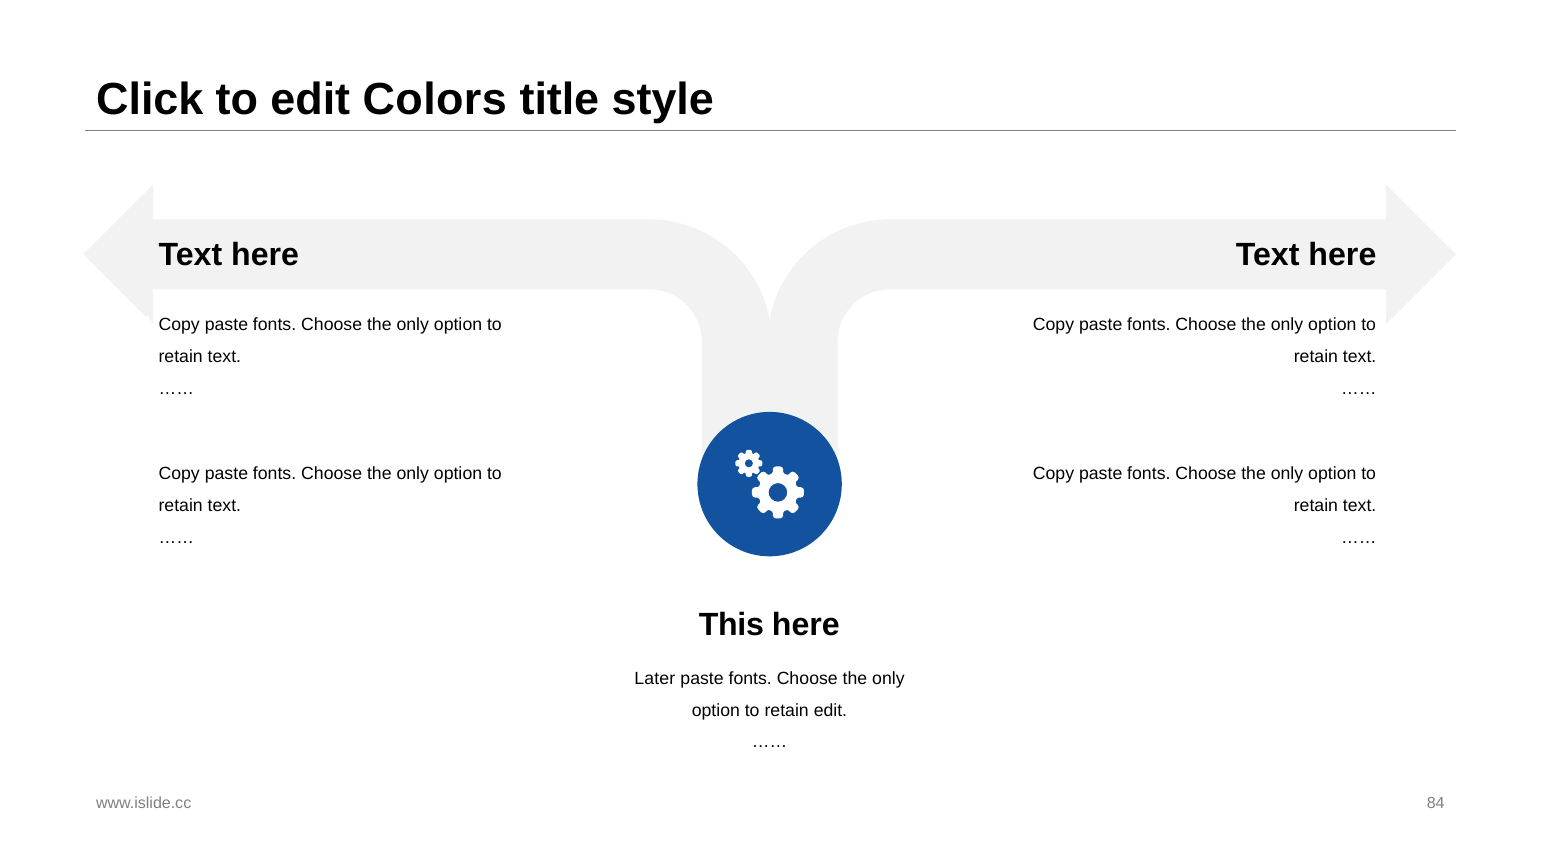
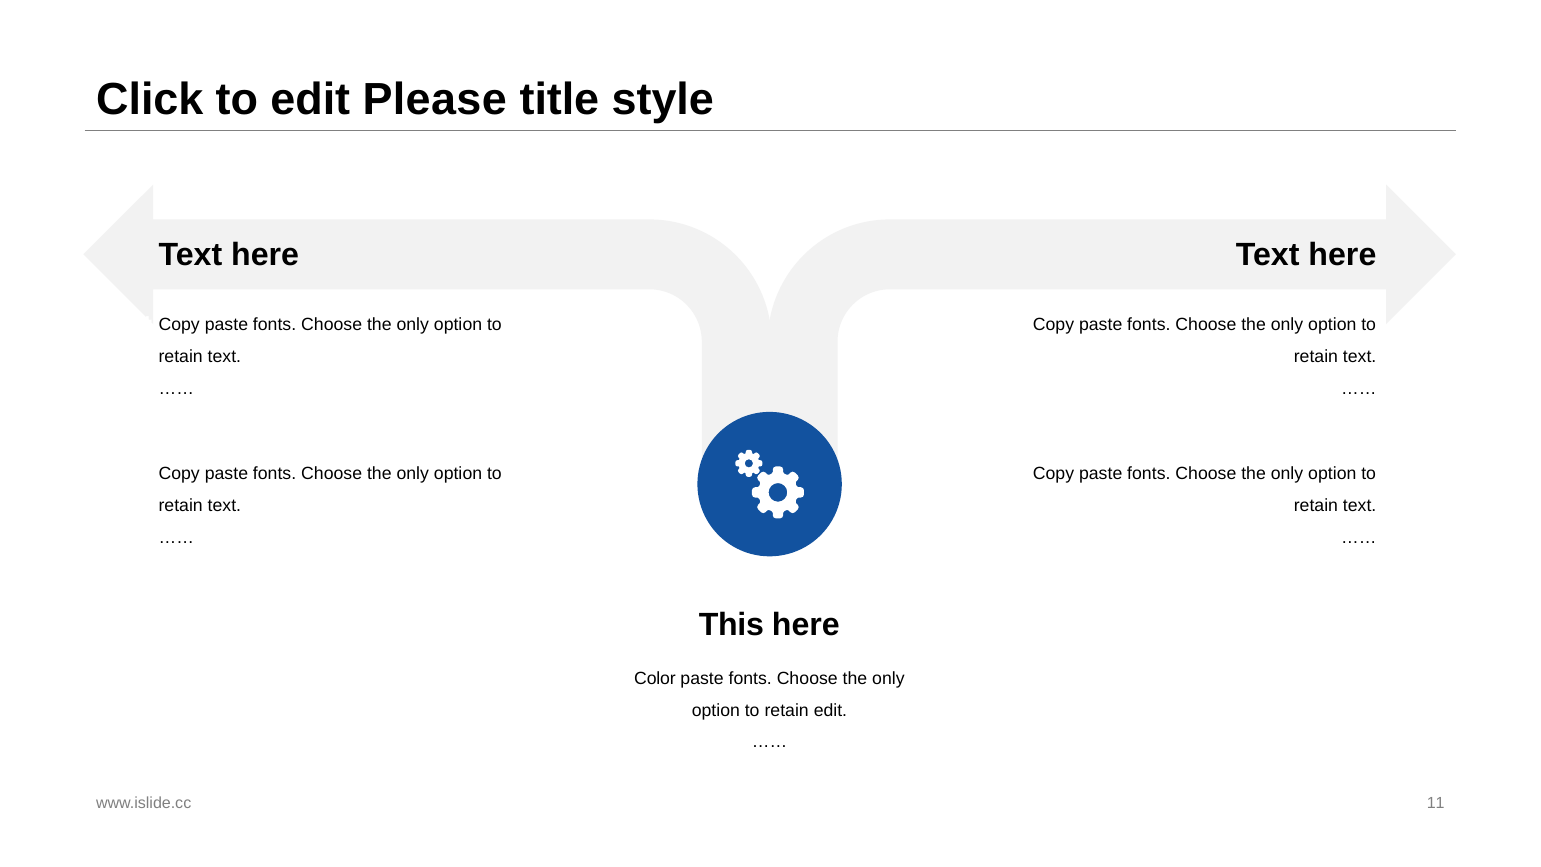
Colors: Colors -> Please (435, 100)
Later: Later -> Color (655, 678)
84: 84 -> 11 (1436, 803)
